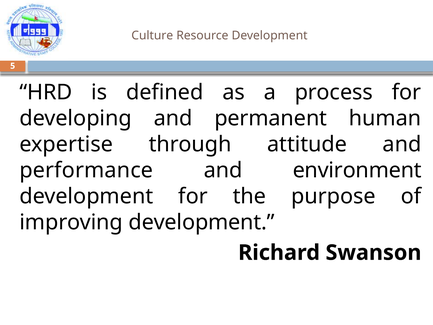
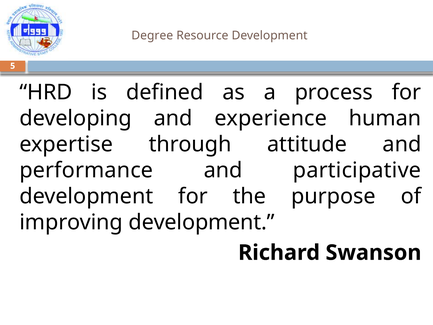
Culture: Culture -> Degree (152, 35)
permanent: permanent -> experience (271, 118)
environment: environment -> participative (357, 170)
